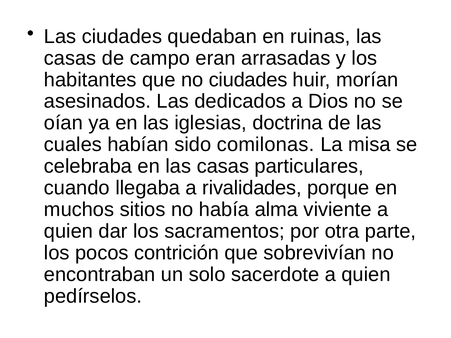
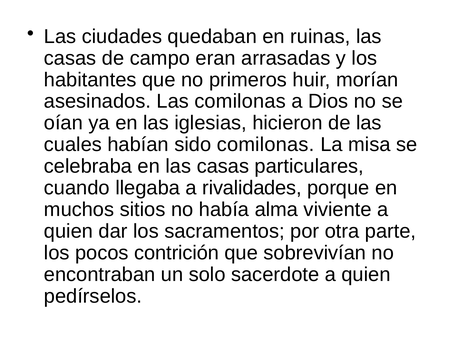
no ciudades: ciudades -> primeros (248, 80)
Las dedicados: dedicados -> comilonas (240, 101)
doctrina: doctrina -> hicieron (287, 123)
